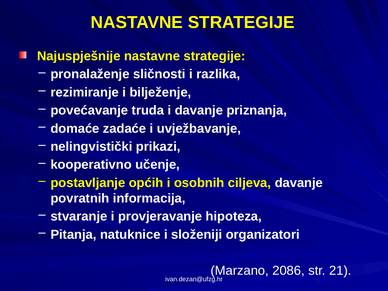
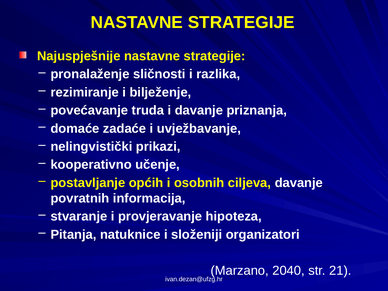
2086: 2086 -> 2040 (289, 271)
